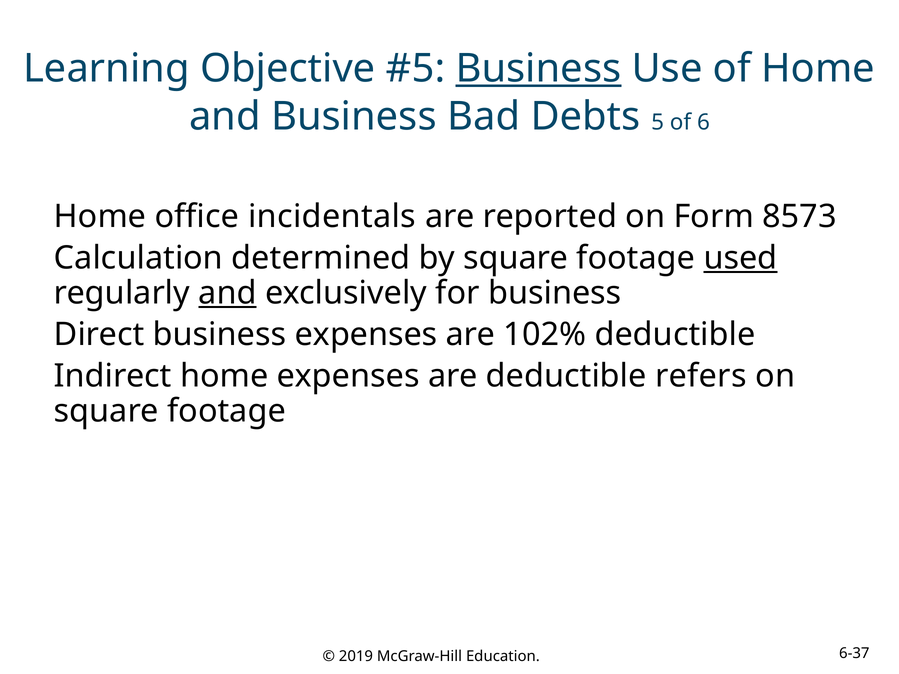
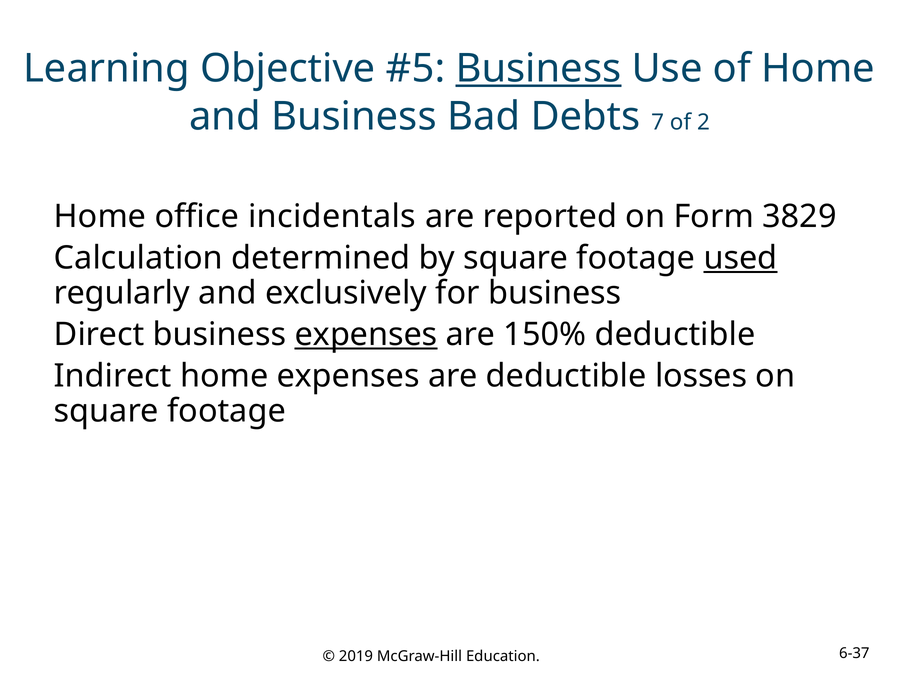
5: 5 -> 7 (658, 122)
6: 6 -> 2 (703, 122)
8573: 8573 -> 3829 (799, 217)
and underline: present -> none (227, 293)
expenses underline: none -> present (366, 335)
102%: 102% -> 150% (545, 335)
refers: refers -> losses (701, 376)
